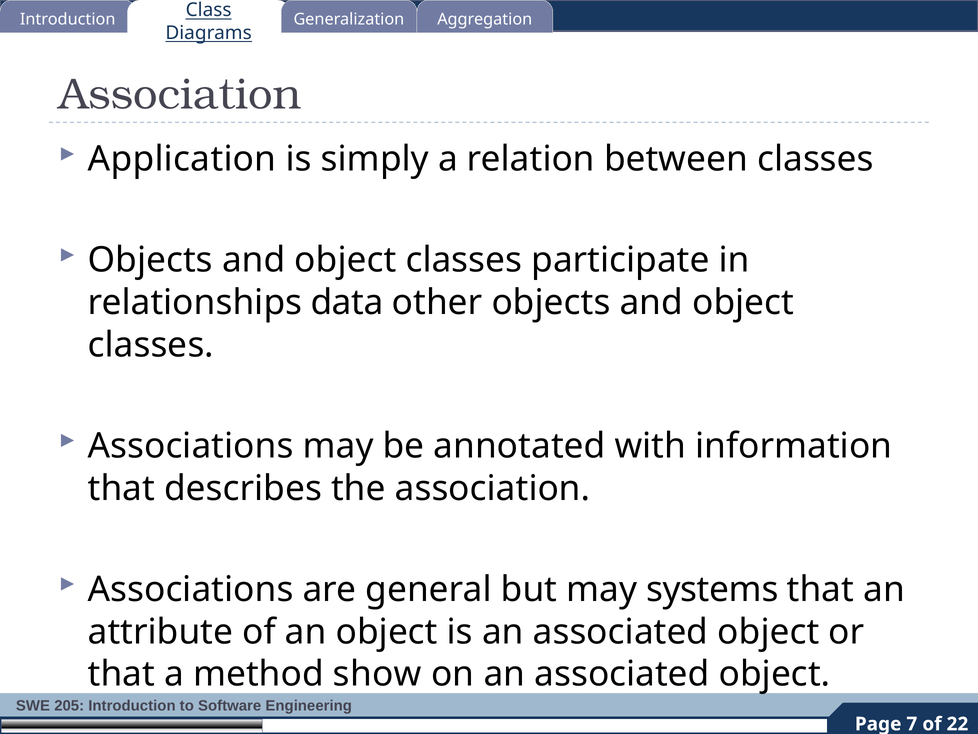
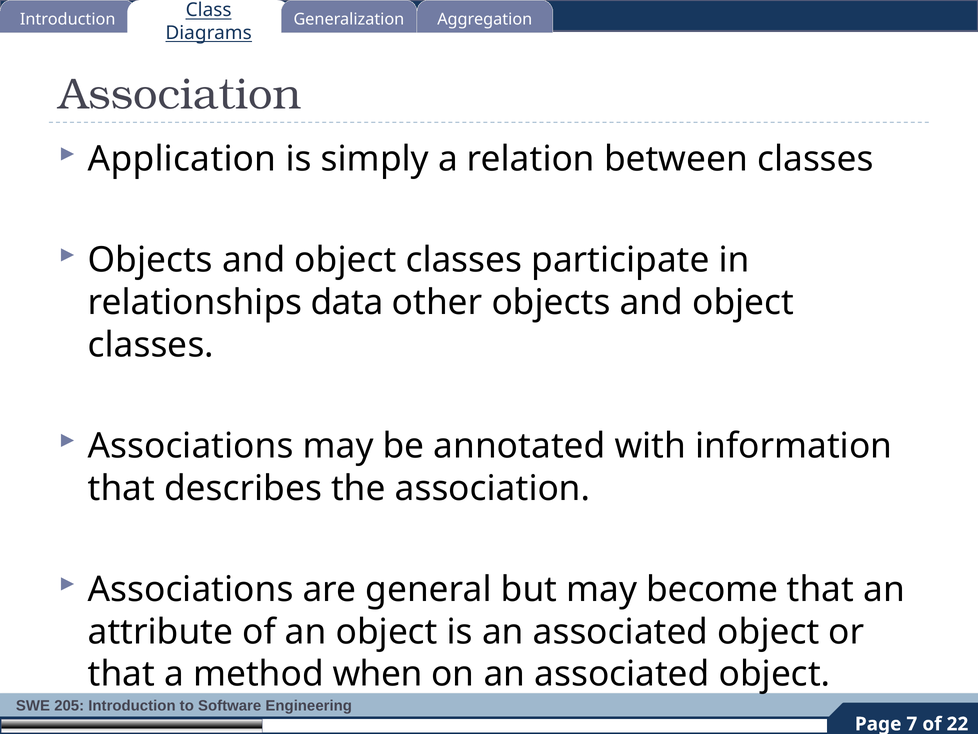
systems: systems -> become (712, 589)
show: show -> when (378, 674)
